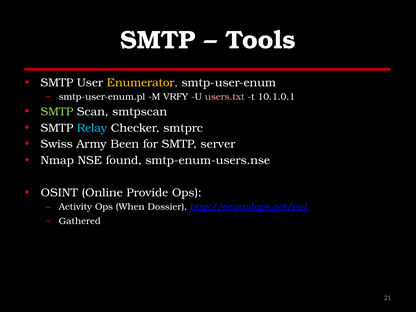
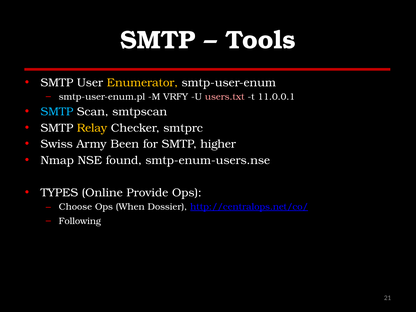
10.1.0.1: 10.1.0.1 -> 11.0.0.1 (276, 97)
SMTP colour: light green -> light blue (57, 112)
Relay colour: light blue -> yellow (92, 128)
server: server -> higher (218, 144)
OSINT: OSINT -> TYPES (59, 193)
Activity: Activity -> Choose (75, 207)
Gathered: Gathered -> Following (80, 221)
